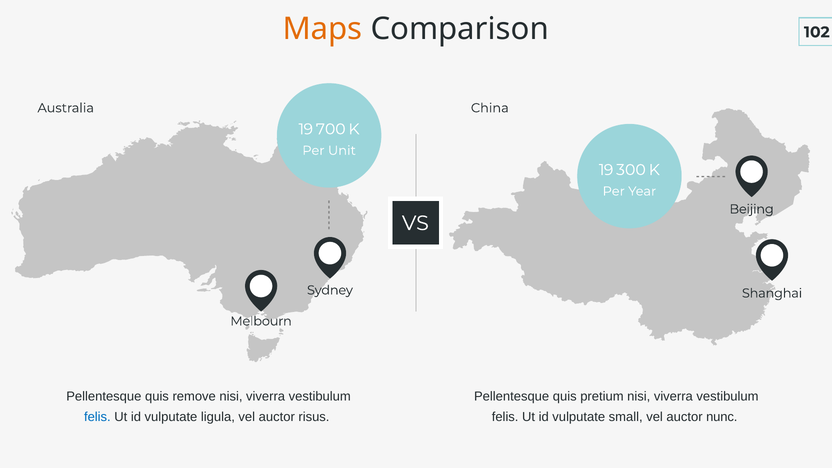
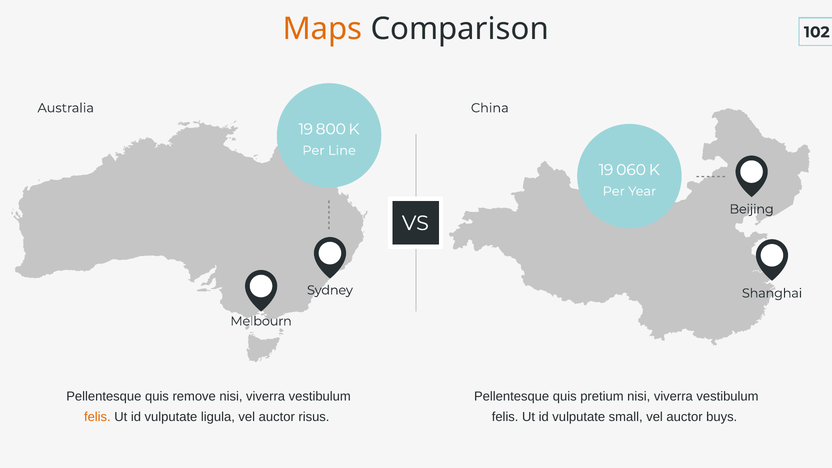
700: 700 -> 800 (331, 129)
Unit: Unit -> Line (342, 151)
300: 300 -> 060 (631, 170)
felis colour: blue -> orange (97, 417)
nunc: nunc -> buys (722, 417)
